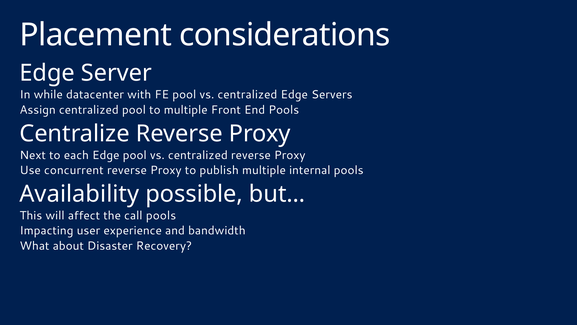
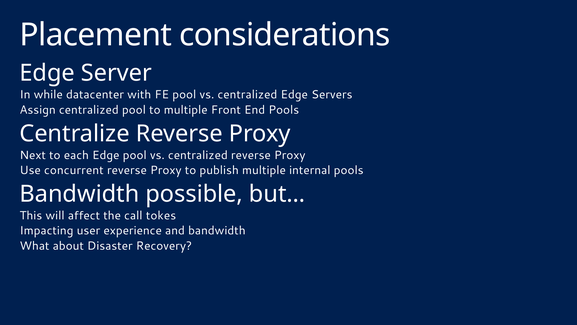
Availability: Availability -> Bandwidth (79, 194)
call pools: pools -> tokes (161, 215)
